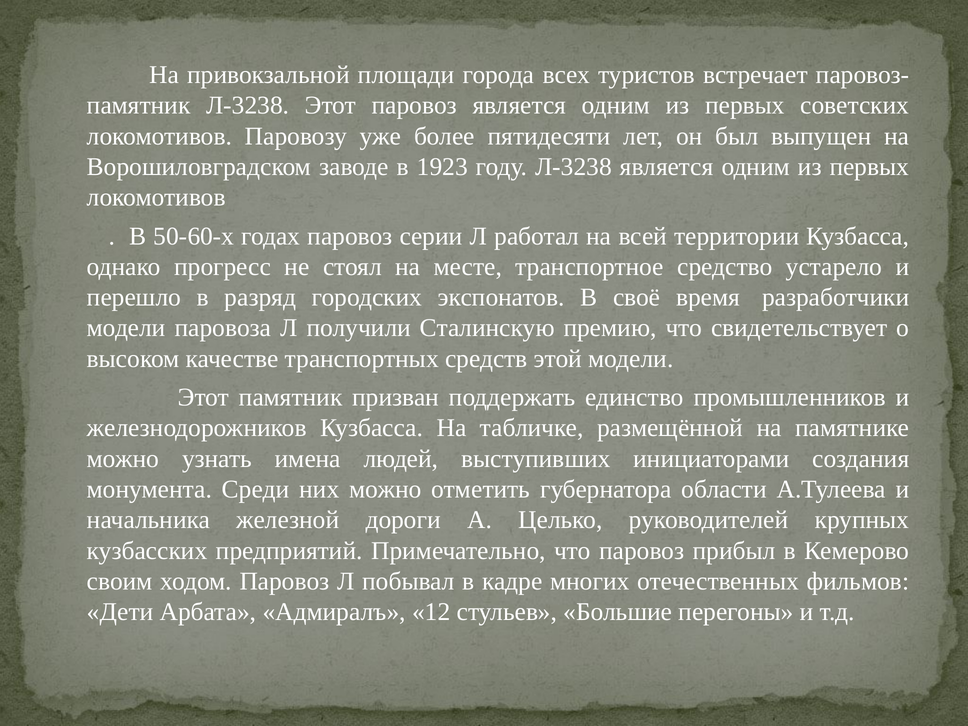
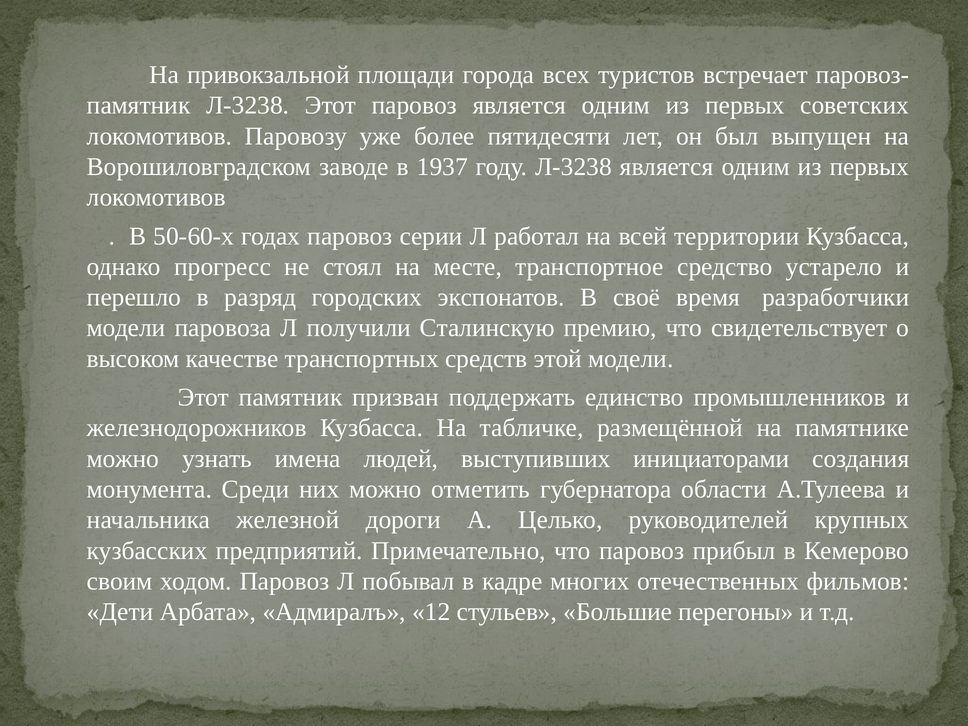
1923: 1923 -> 1937 (442, 167)
